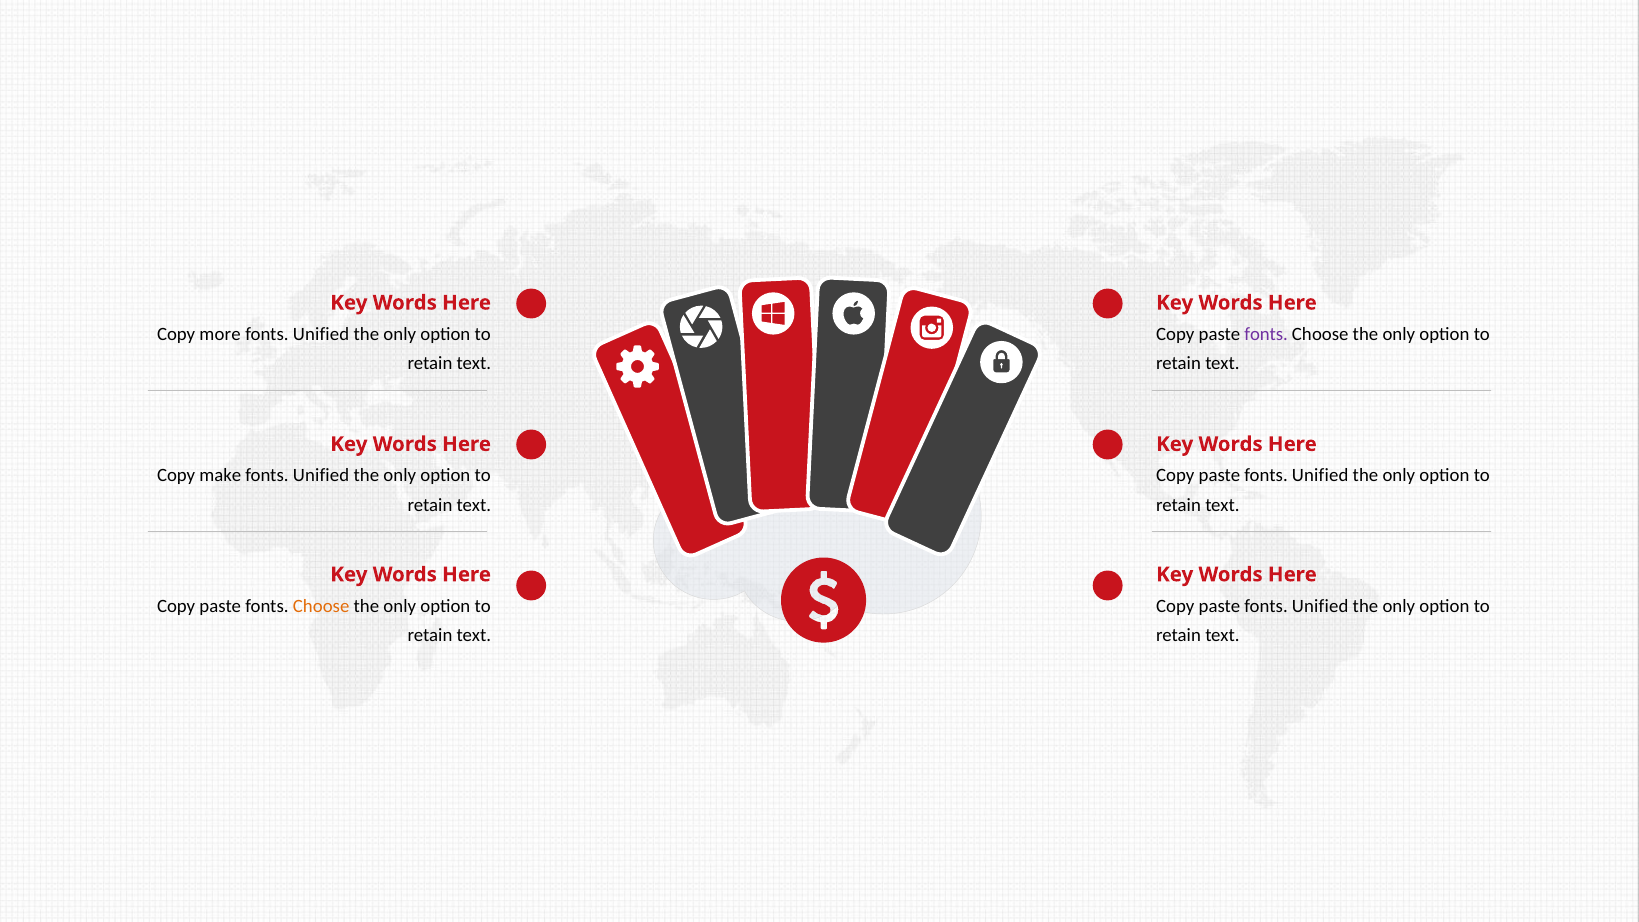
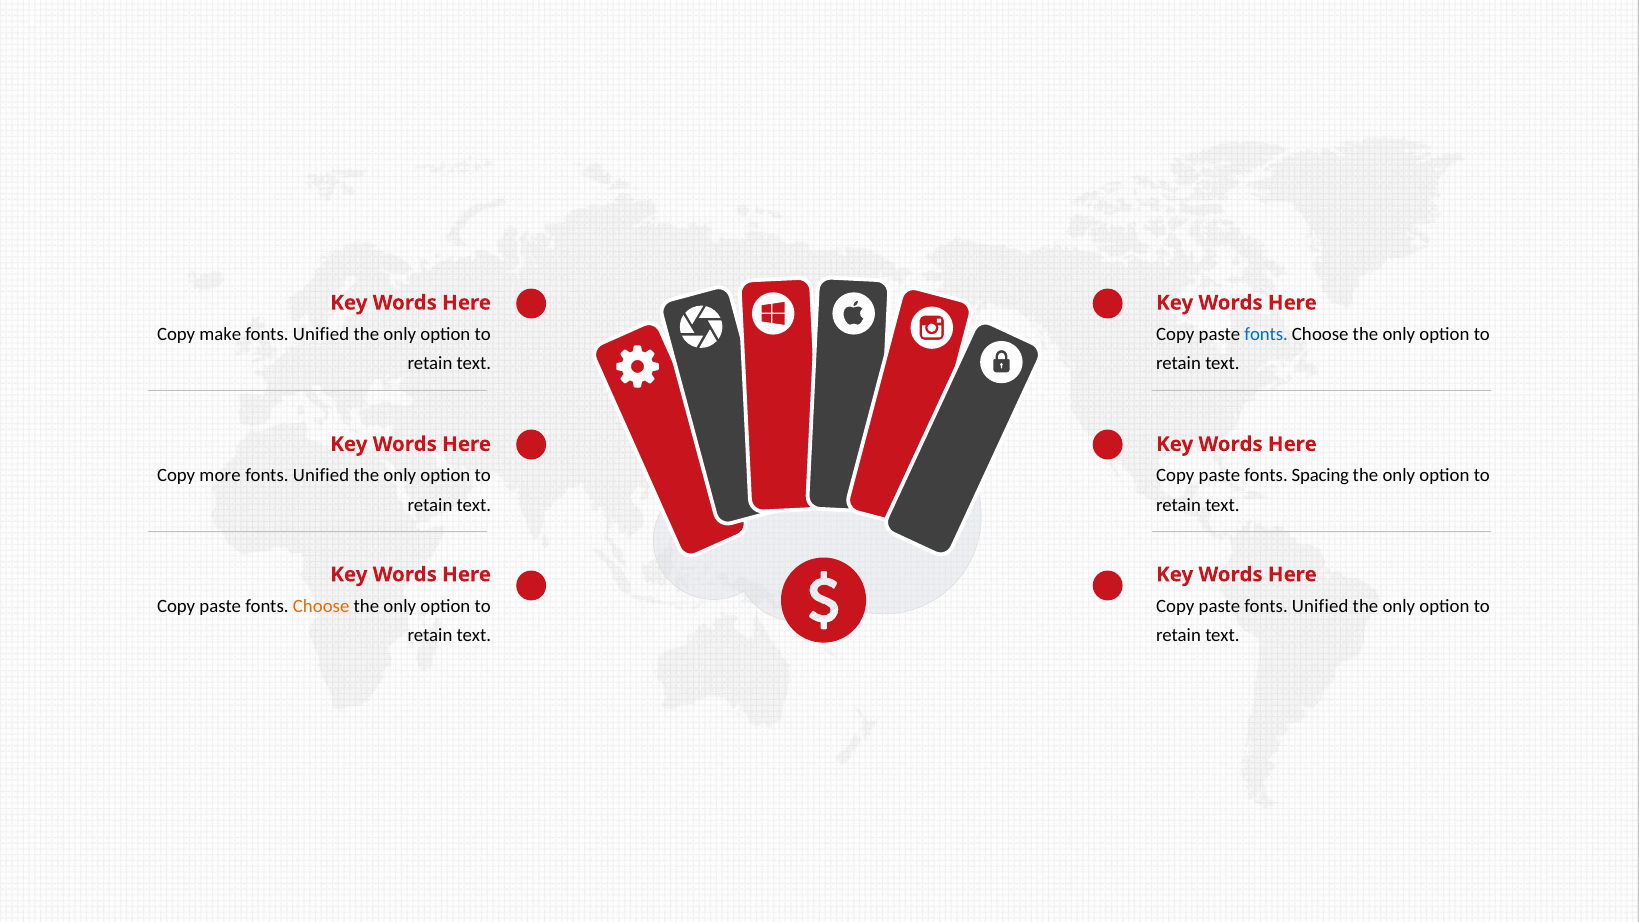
more: more -> make (220, 334)
fonts colour: purple -> blue (1266, 334)
make: make -> more (220, 476)
Unified: Unified -> Spacing (1320, 476)
